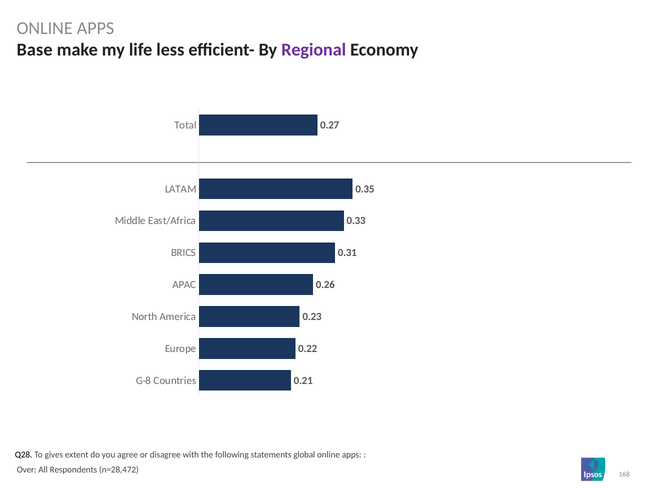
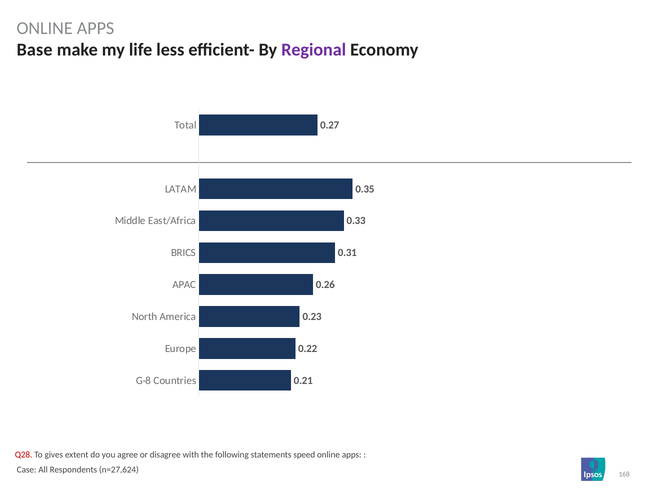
Q28 colour: black -> red (24, 454)
global: global -> speed (304, 454)
Over: Over -> Case (27, 469)
n=28,472: n=28,472 -> n=27,624 (119, 469)
